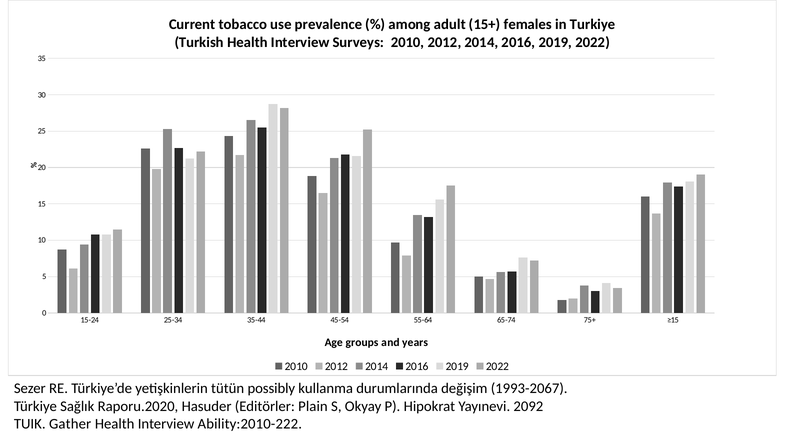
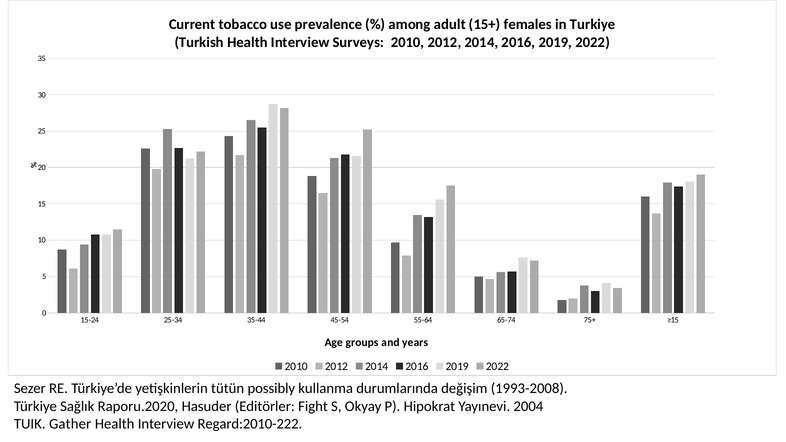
1993-2067: 1993-2067 -> 1993-2008 (529, 389)
Plain: Plain -> Fight (313, 406)
2092: 2092 -> 2004 (528, 406)
Ability:2010-222: Ability:2010-222 -> Regard:2010-222 (250, 424)
